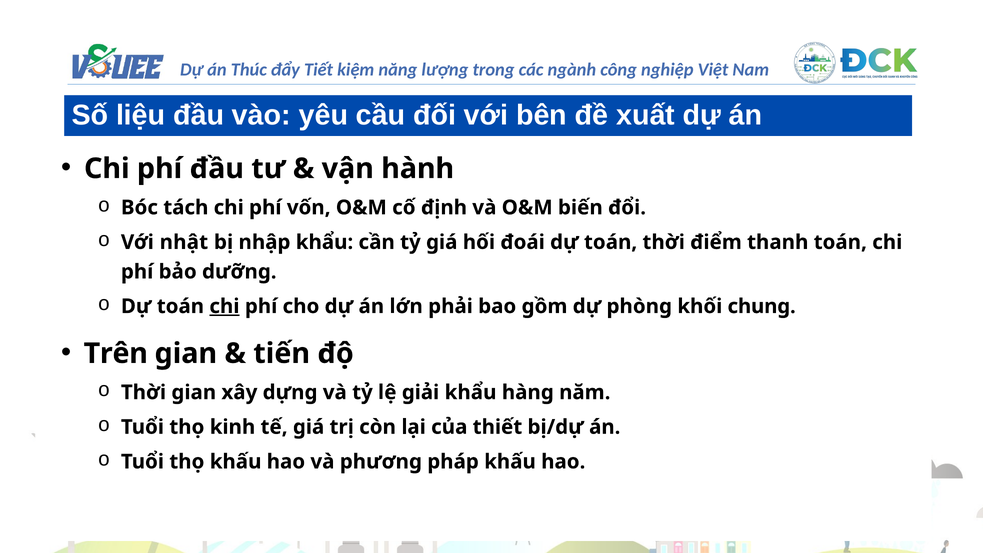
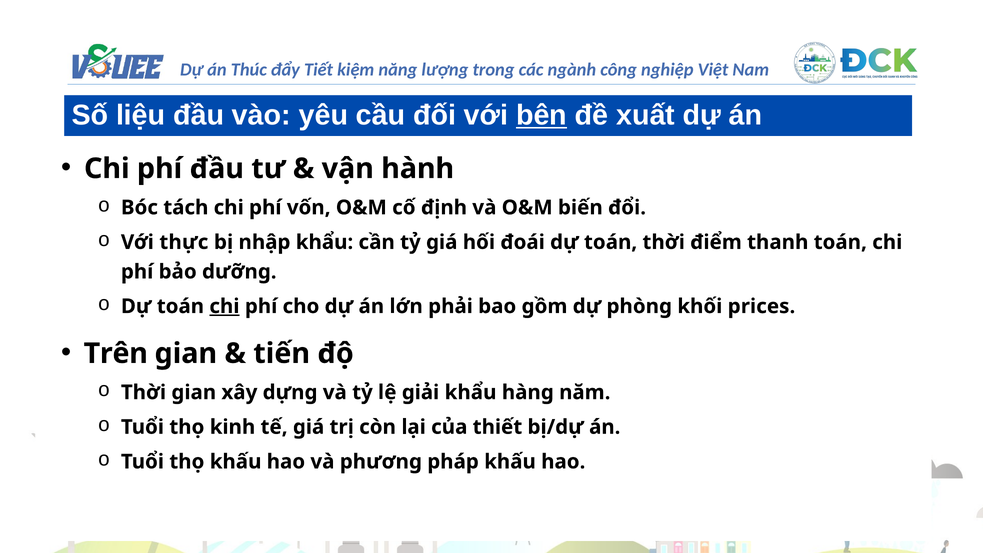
bên underline: none -> present (541, 115)
nhật: nhật -> thực (184, 242)
chung: chung -> prices (761, 306)
